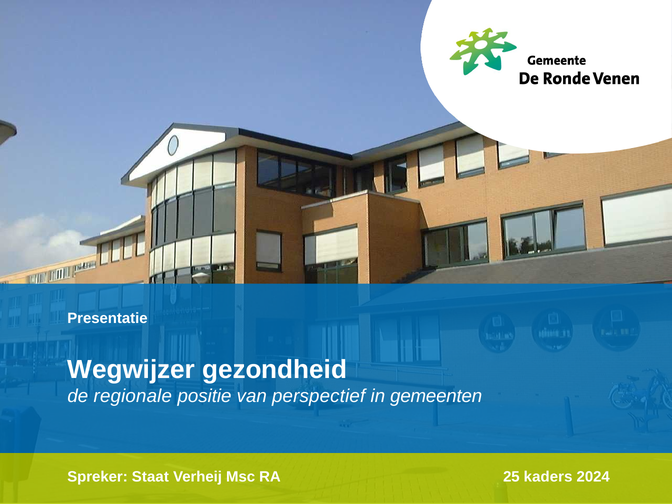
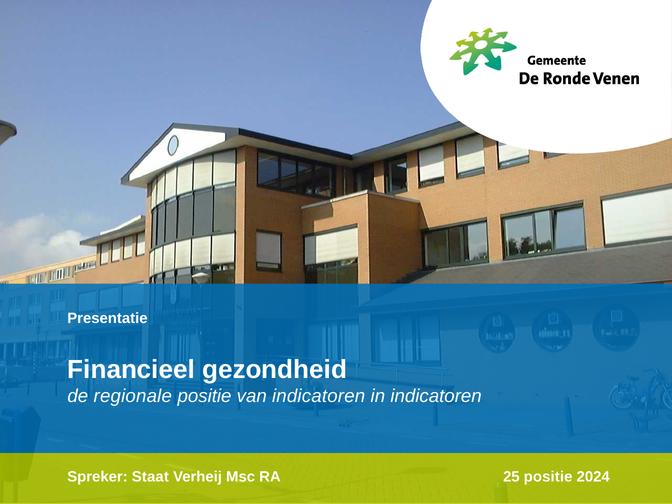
Wegwijzer: Wegwijzer -> Financieel (131, 370)
van perspectief: perspectief -> indicatoren (319, 396)
in gemeenten: gemeenten -> indicatoren (436, 396)
25 kaders: kaders -> positie (548, 477)
